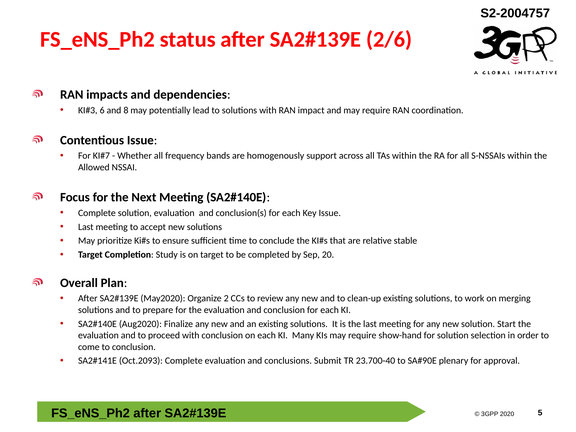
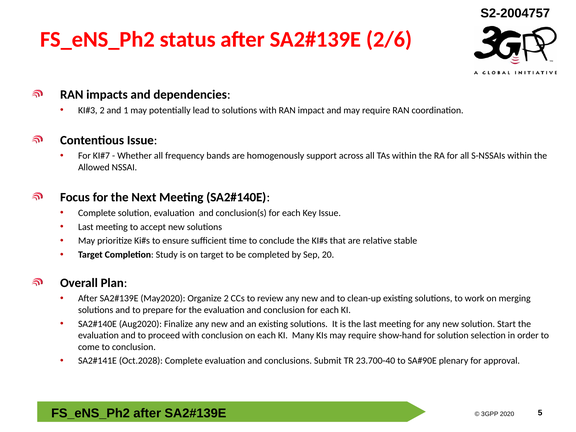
6: 6 -> 2 (102, 110)
8: 8 -> 1 (126, 110)
Oct.2093: Oct.2093 -> Oct.2028 (141, 361)
